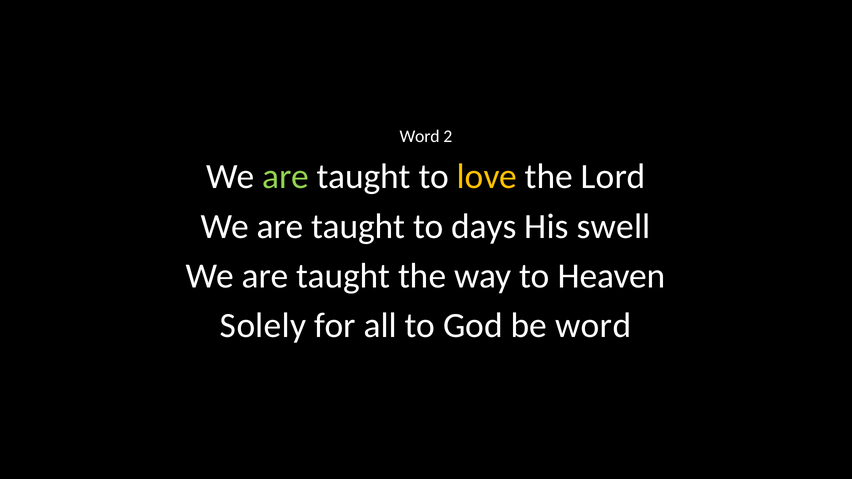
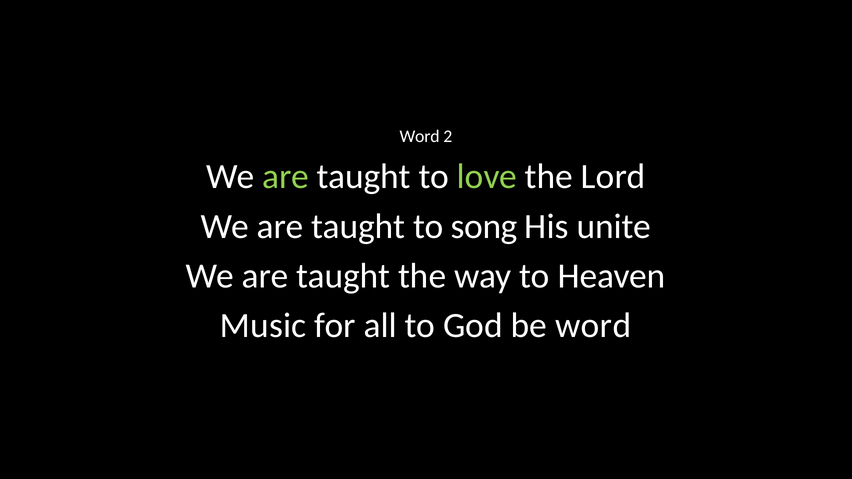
love colour: yellow -> light green (487, 177)
days: days -> song (484, 226)
swell: swell -> unite (614, 226)
Solely: Solely -> Music (263, 326)
